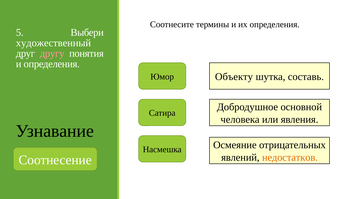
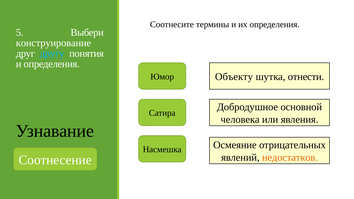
художественный: художественный -> конструирование (54, 43)
другу colour: pink -> light blue (52, 54)
составь: составь -> отнести (306, 77)
